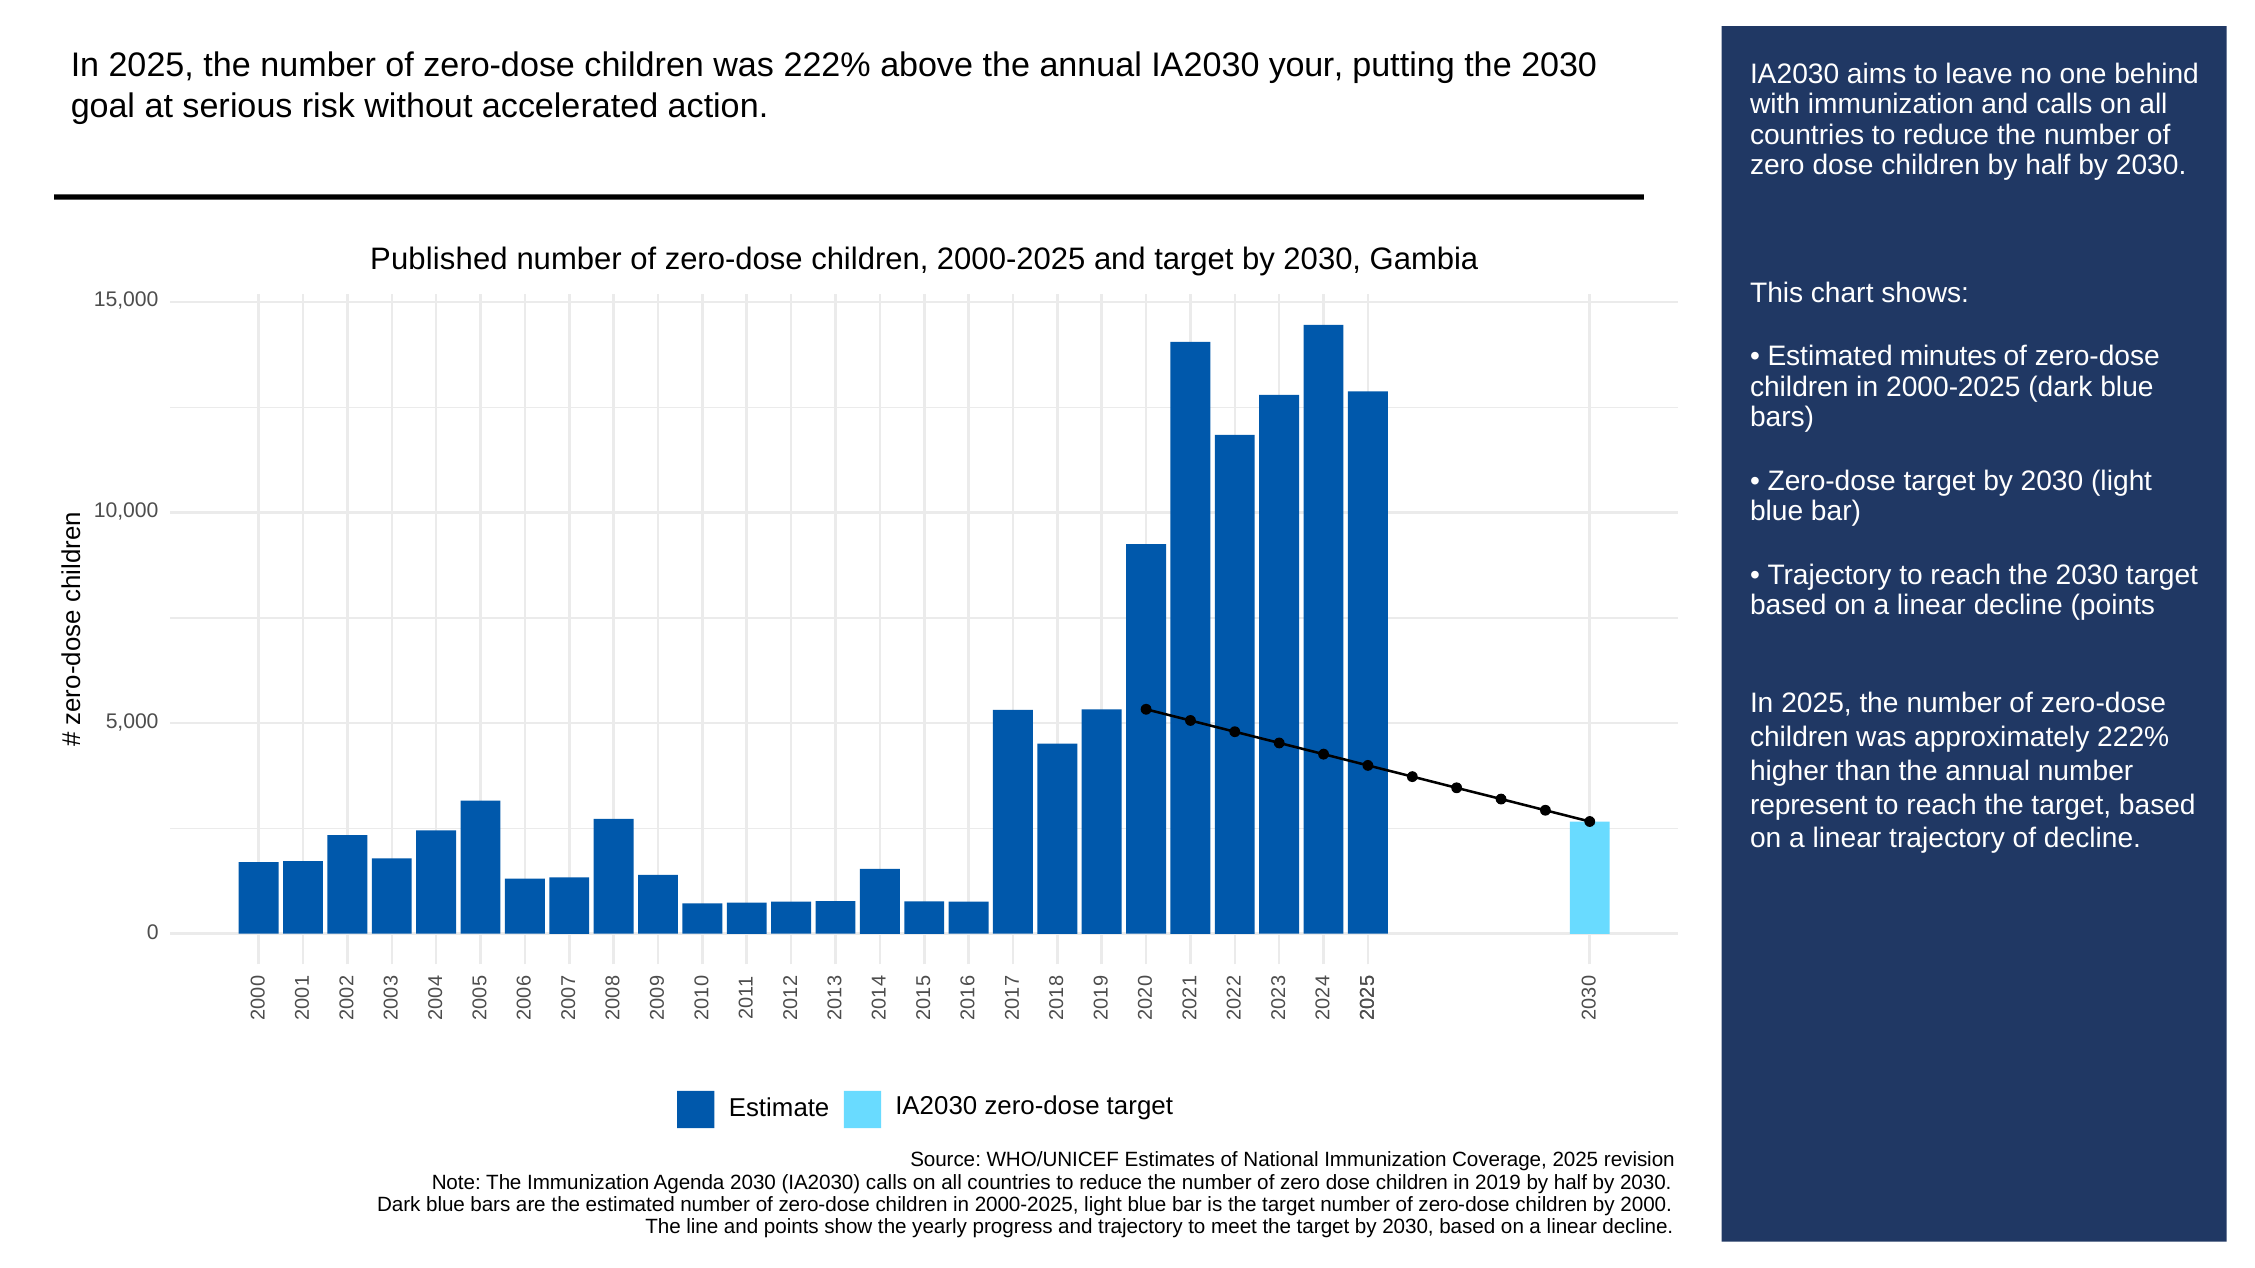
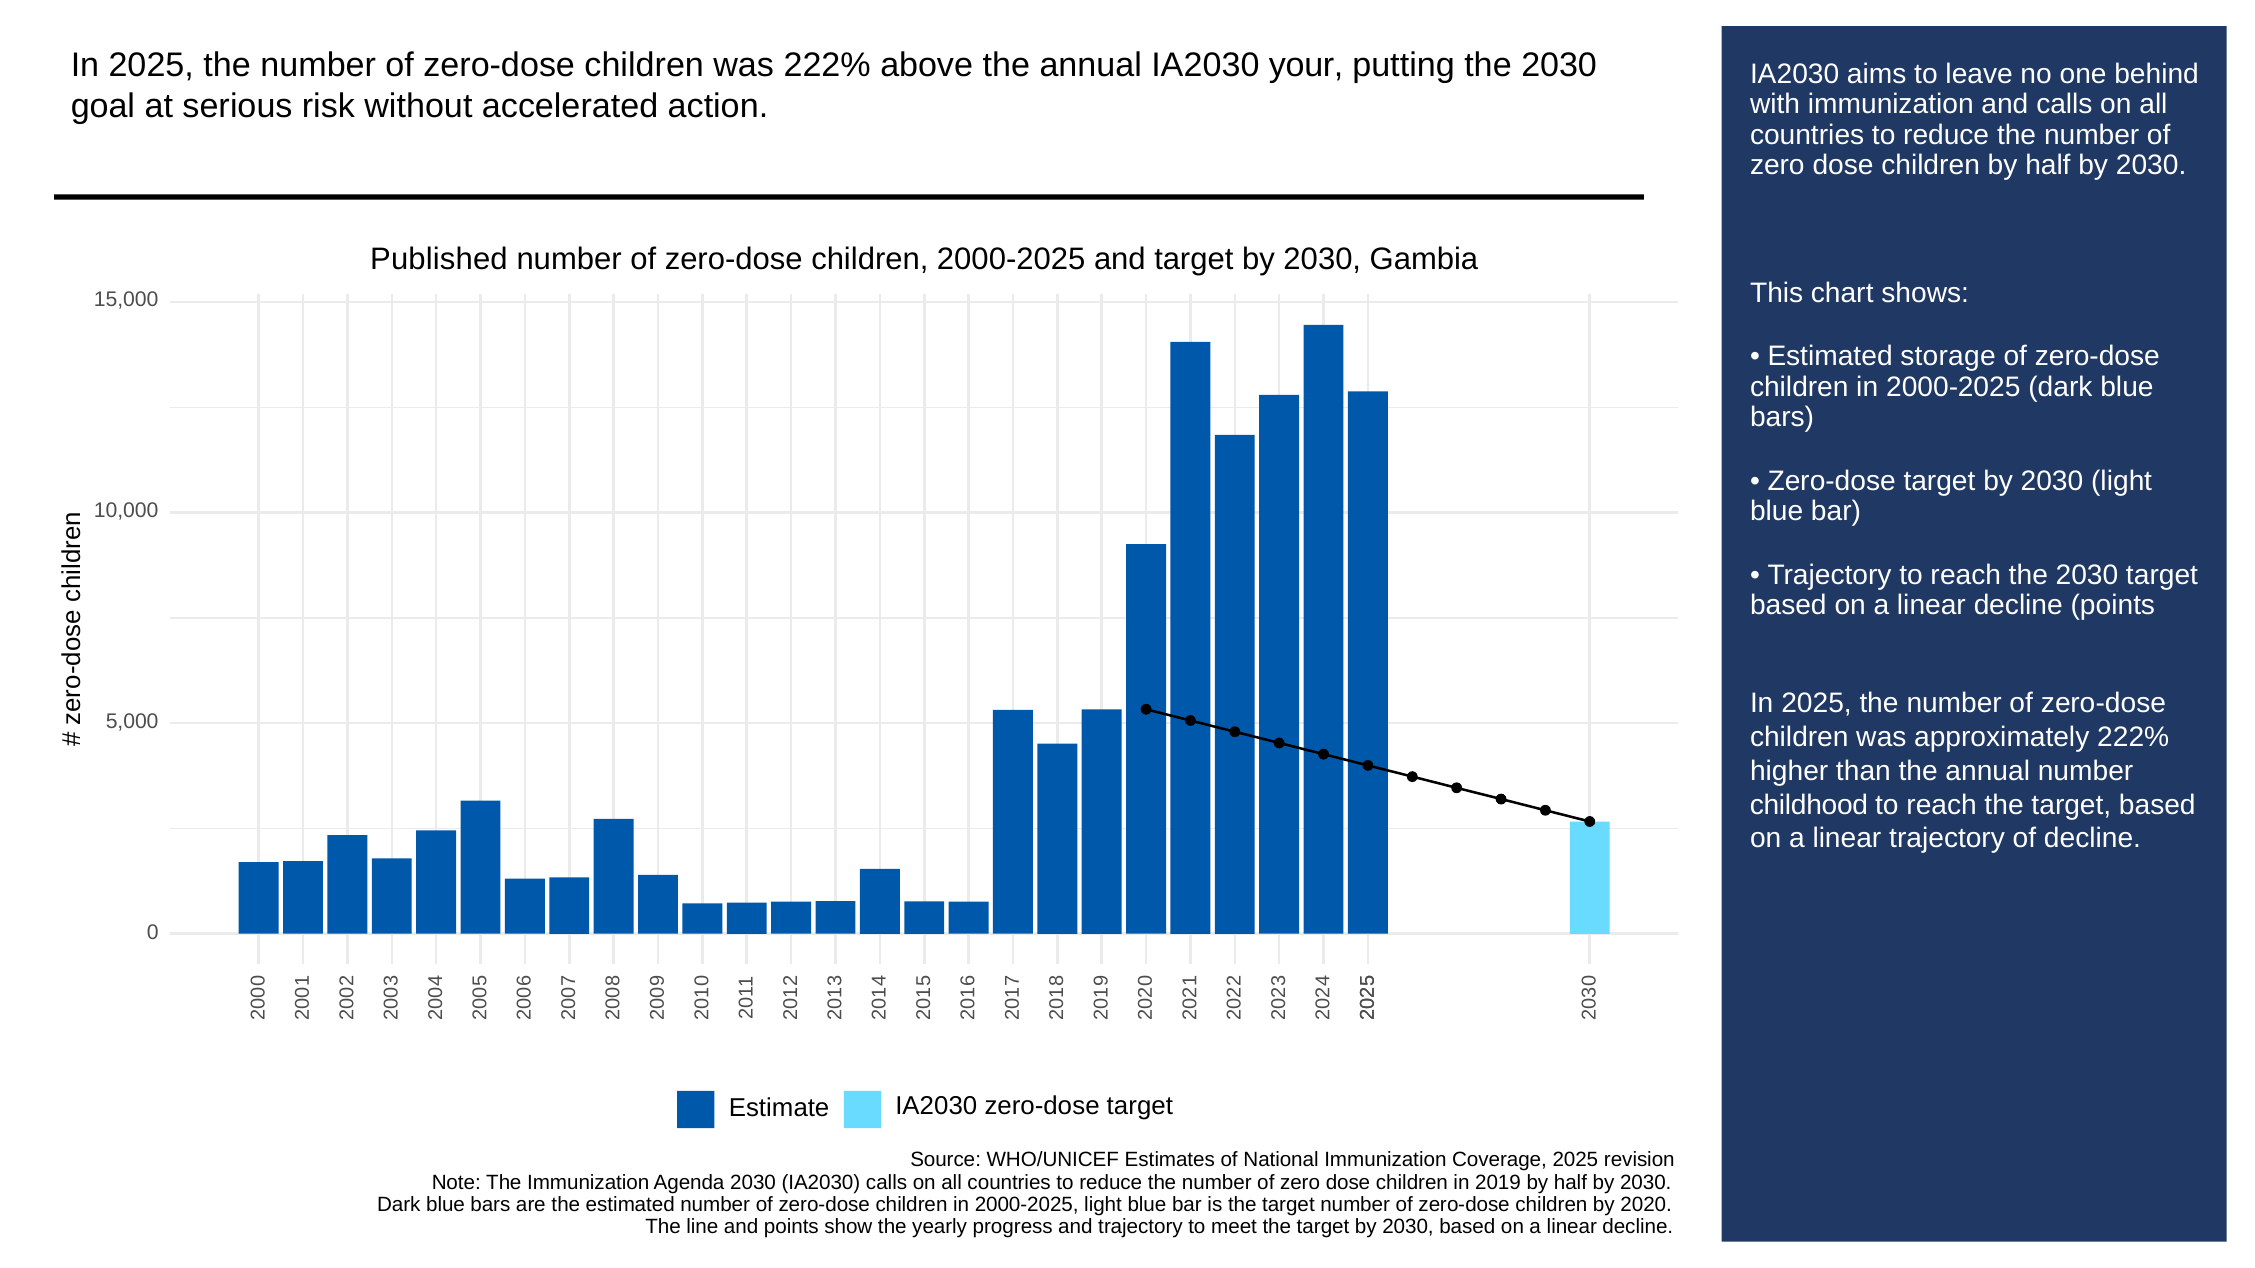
minutes: minutes -> storage (1948, 357)
represent: represent -> childhood (1809, 805)
2000: 2000 -> 2020 (1646, 1205)
